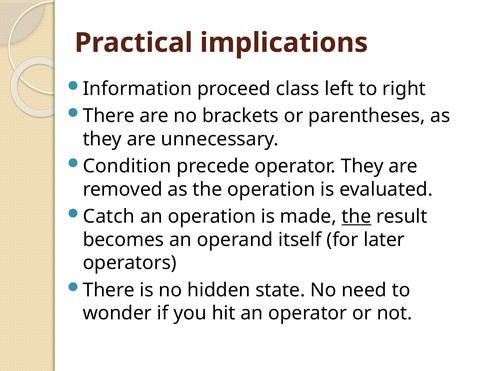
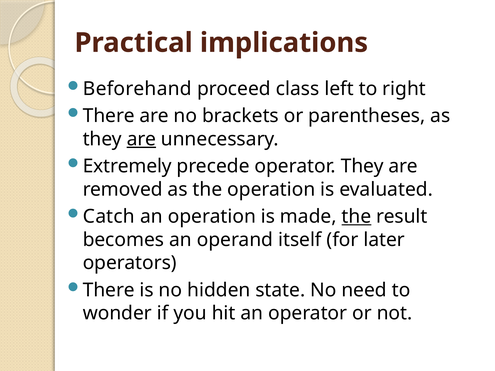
Information: Information -> Beforehand (137, 89)
are underline: none -> present (141, 139)
Condition: Condition -> Extremely (127, 166)
